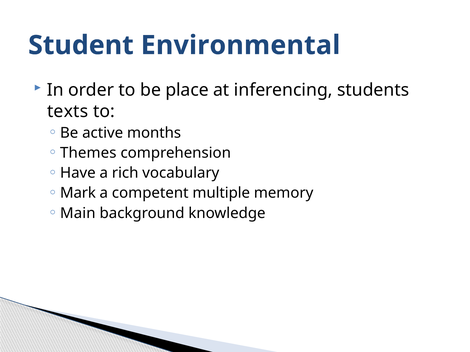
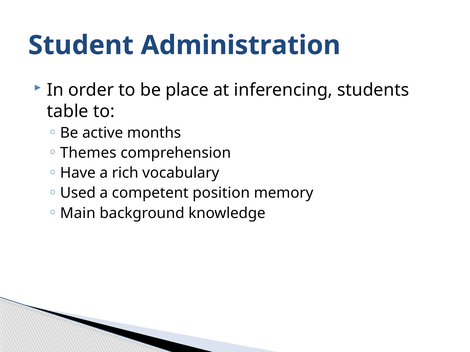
Environmental: Environmental -> Administration (241, 45)
texts: texts -> table (68, 111)
Mark: Mark -> Used (78, 193)
multiple: multiple -> position (221, 193)
